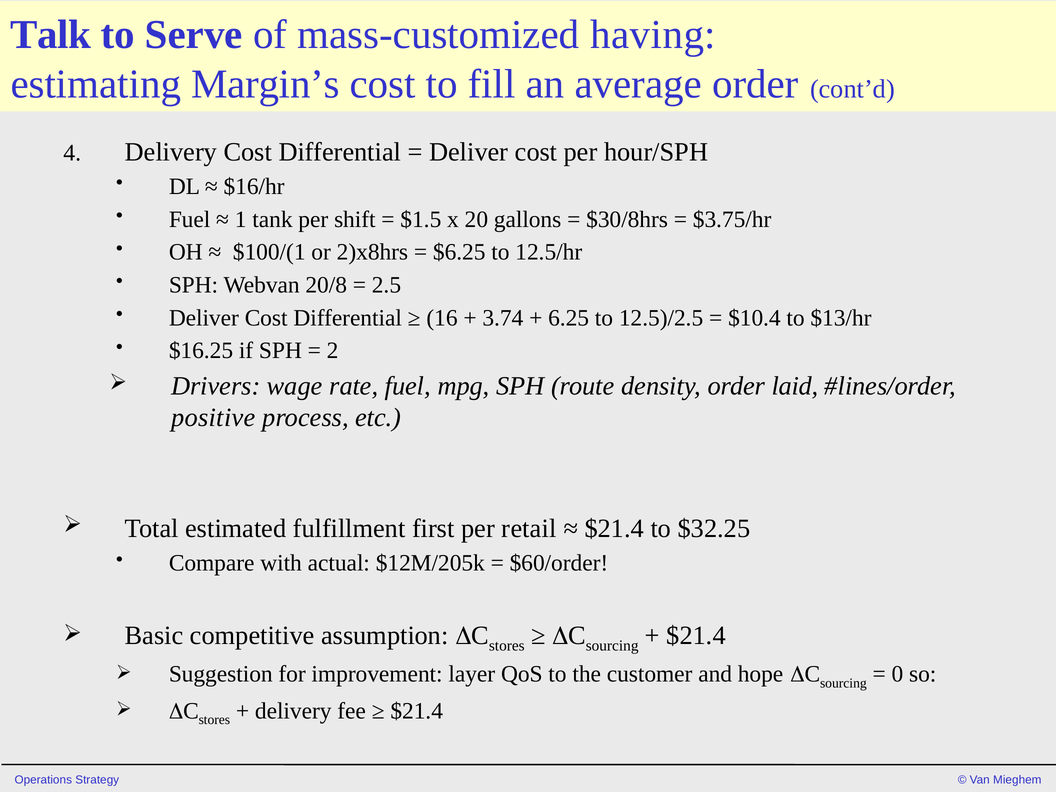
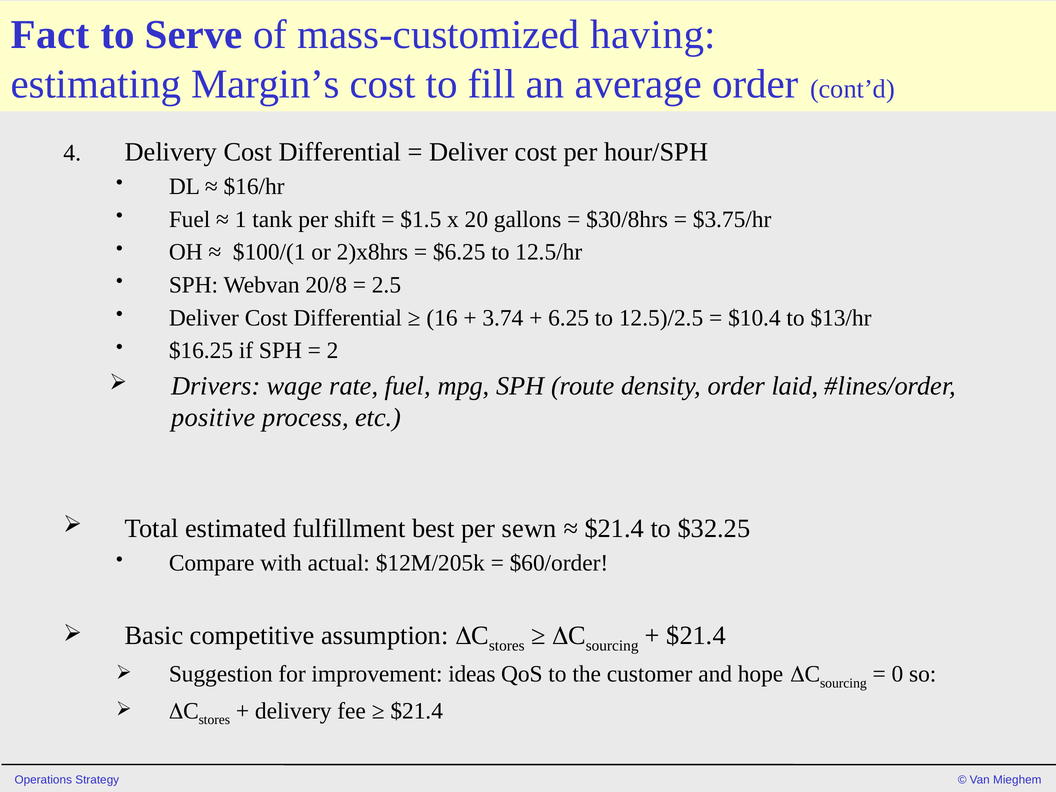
Talk: Talk -> Fact (50, 35)
first: first -> best (433, 529)
retail: retail -> sewn (529, 529)
layer: layer -> ideas (472, 674)
